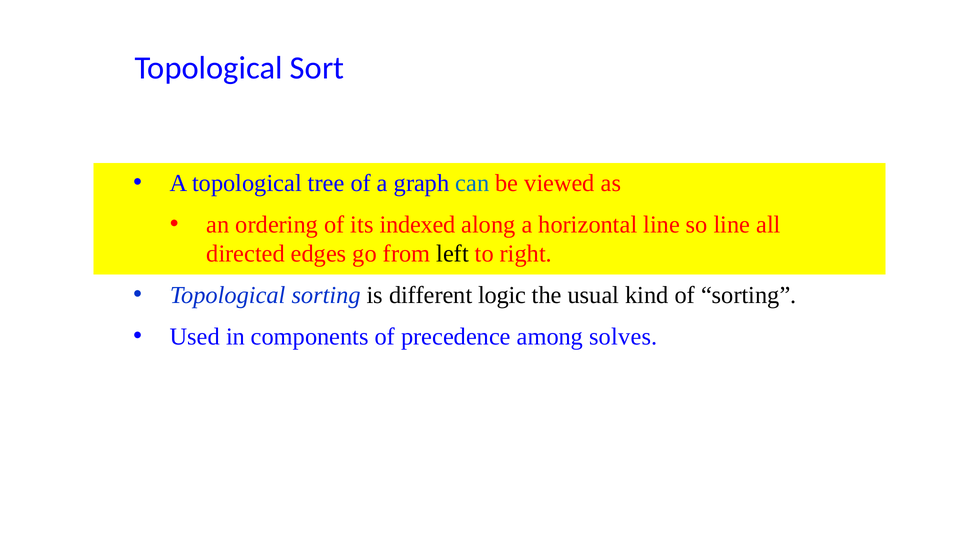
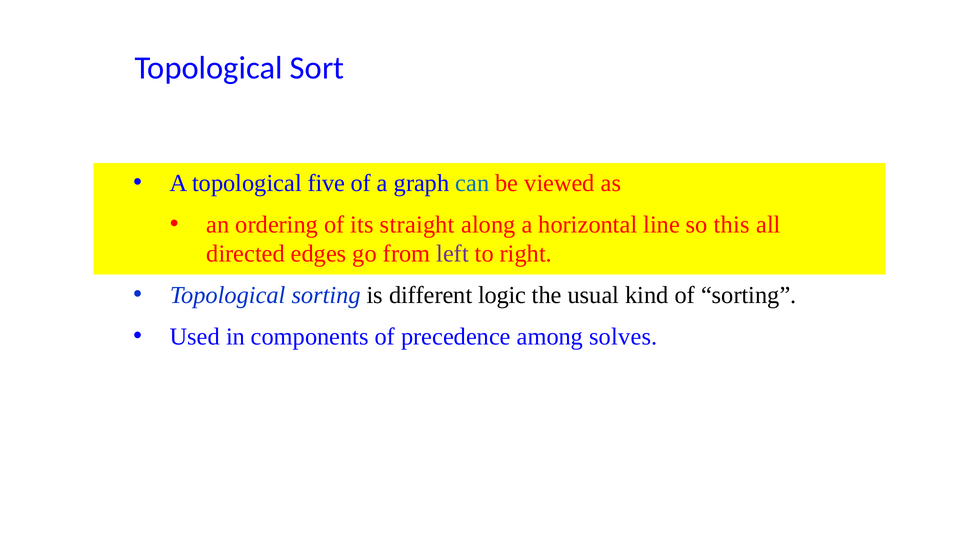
tree: tree -> five (326, 183)
indexed: indexed -> straight (417, 224)
so line: line -> this (732, 224)
left colour: black -> purple (453, 254)
